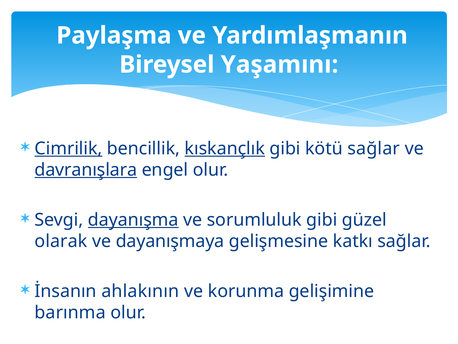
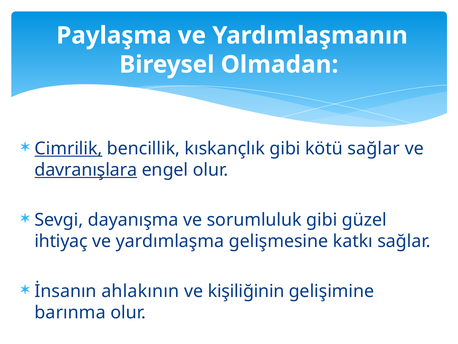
Yaşamını: Yaşamını -> Olmadan (280, 65)
kıskançlık underline: present -> none (225, 148)
dayanışma underline: present -> none (133, 220)
olarak: olarak -> ihtiyaç (61, 241)
dayanışmaya: dayanışmaya -> yardımlaşma (170, 241)
korunma: korunma -> kişiliğinin (246, 291)
